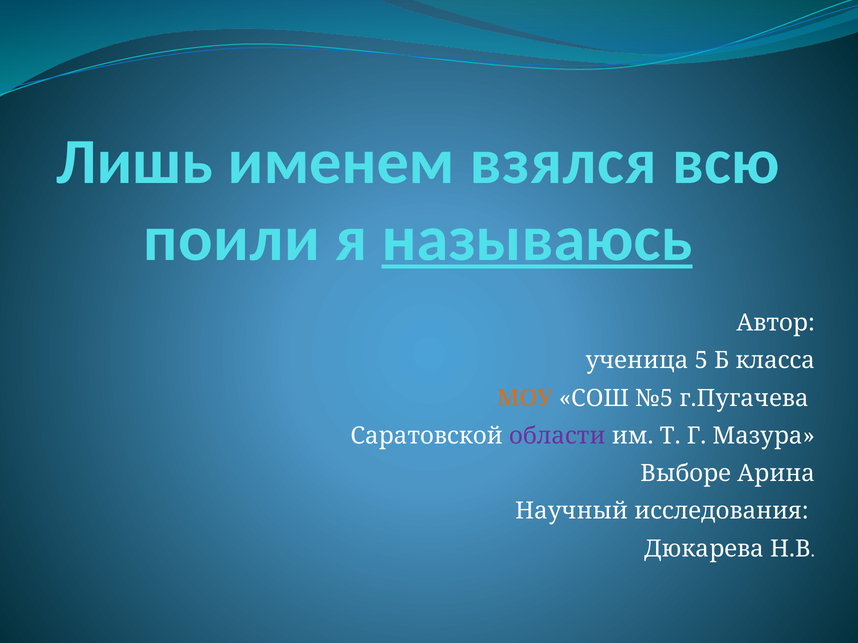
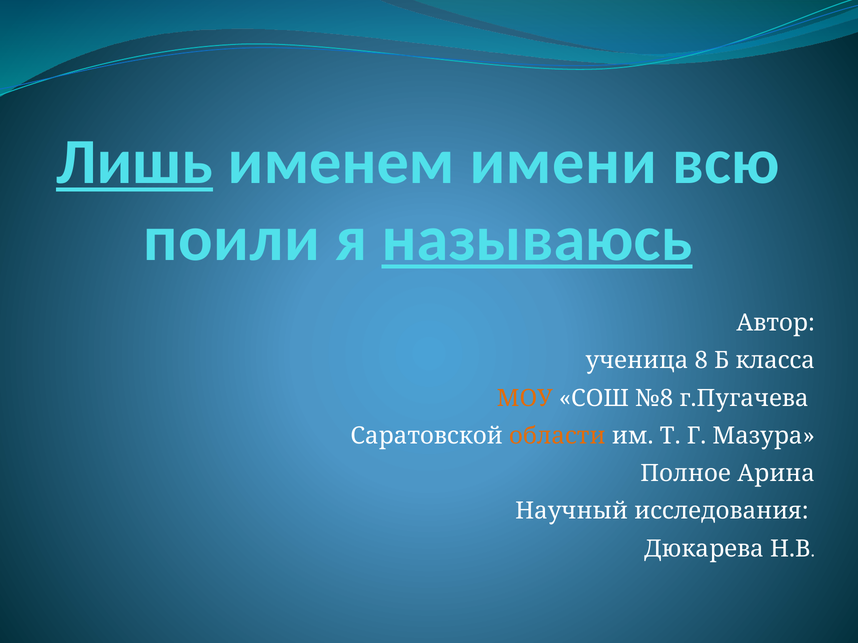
Лишь underline: none -> present (135, 162)
взялся: взялся -> имени (563, 162)
5: 5 -> 8 (701, 361)
№5: №5 -> №8 (654, 398)
области colour: purple -> orange (557, 436)
Выборе: Выборе -> Полное (686, 474)
